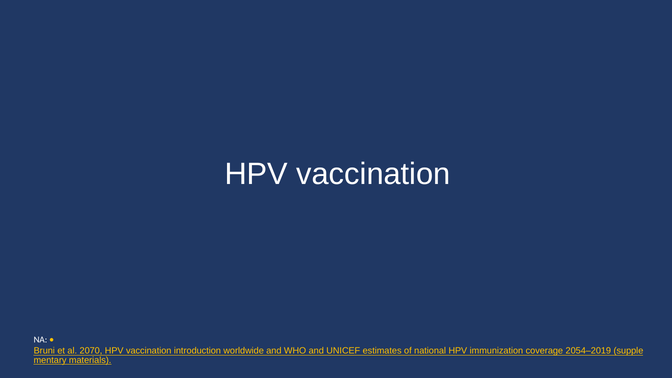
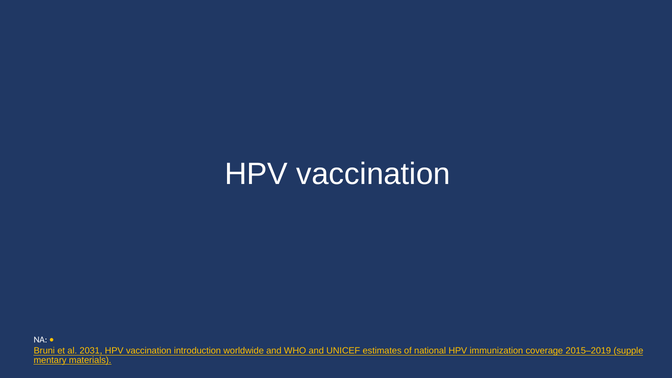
2070: 2070 -> 2031 (91, 351)
2054–2019: 2054–2019 -> 2015–2019 (588, 351)
